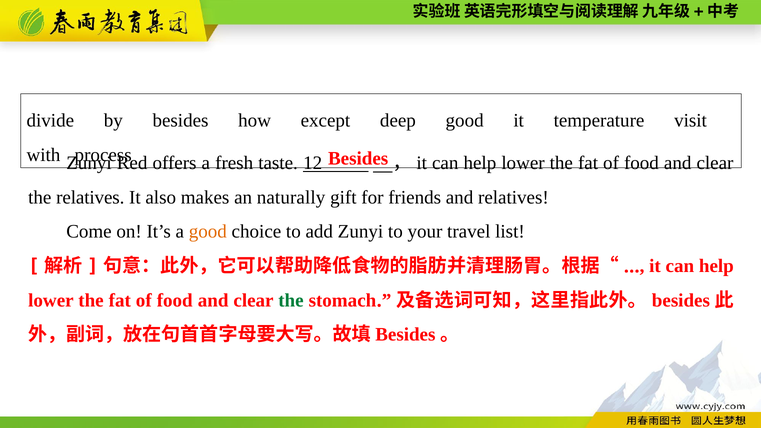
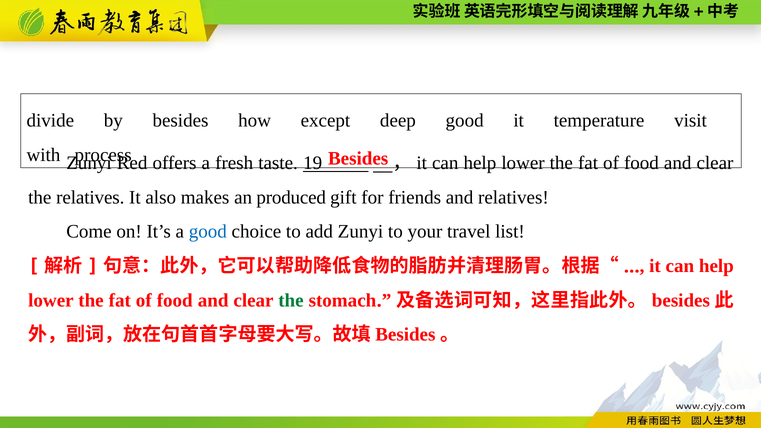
12: 12 -> 19 (313, 163)
naturally: naturally -> produced (291, 197)
good colour: orange -> blue (208, 232)
